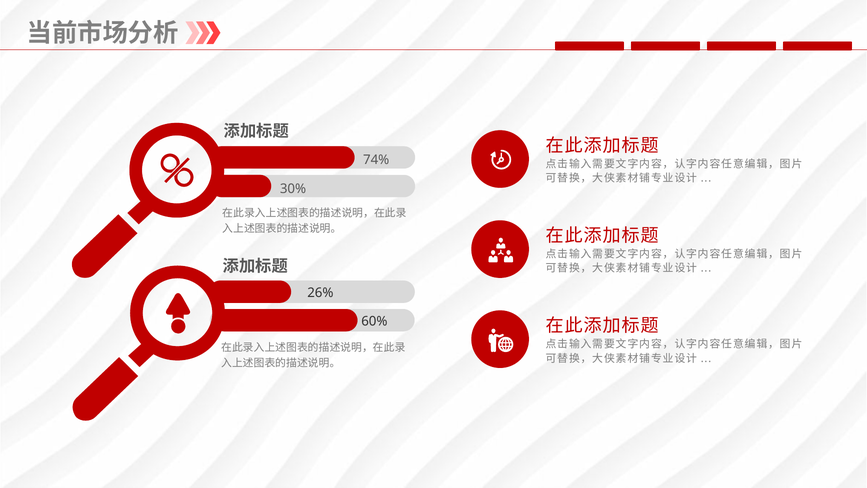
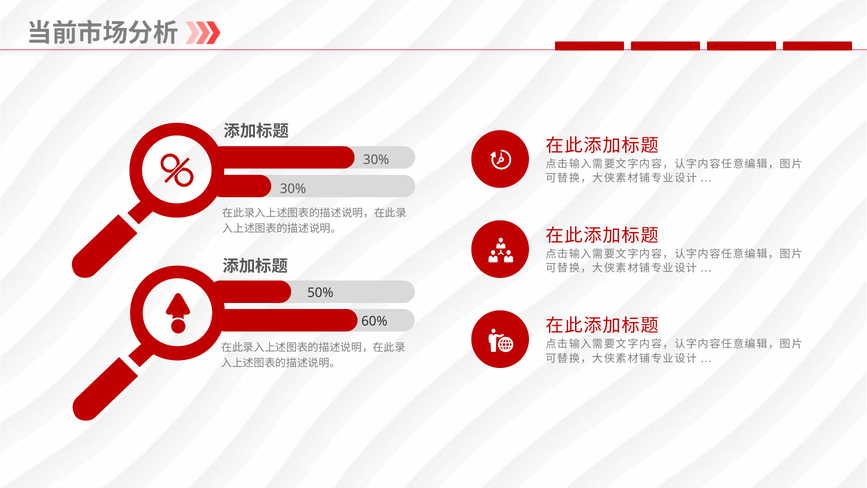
74%: 74% -> 30% (376, 160)
26%: 26% -> 50% (320, 293)
